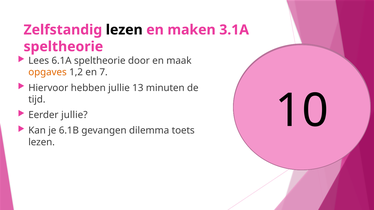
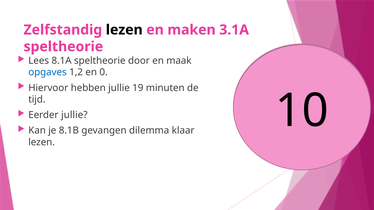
6.1A: 6.1A -> 8.1A (62, 61)
opgaves colour: orange -> blue (48, 72)
7: 7 -> 0 (104, 72)
13: 13 -> 19 (138, 88)
6.1B: 6.1B -> 8.1B (69, 131)
toets: toets -> klaar (183, 131)
